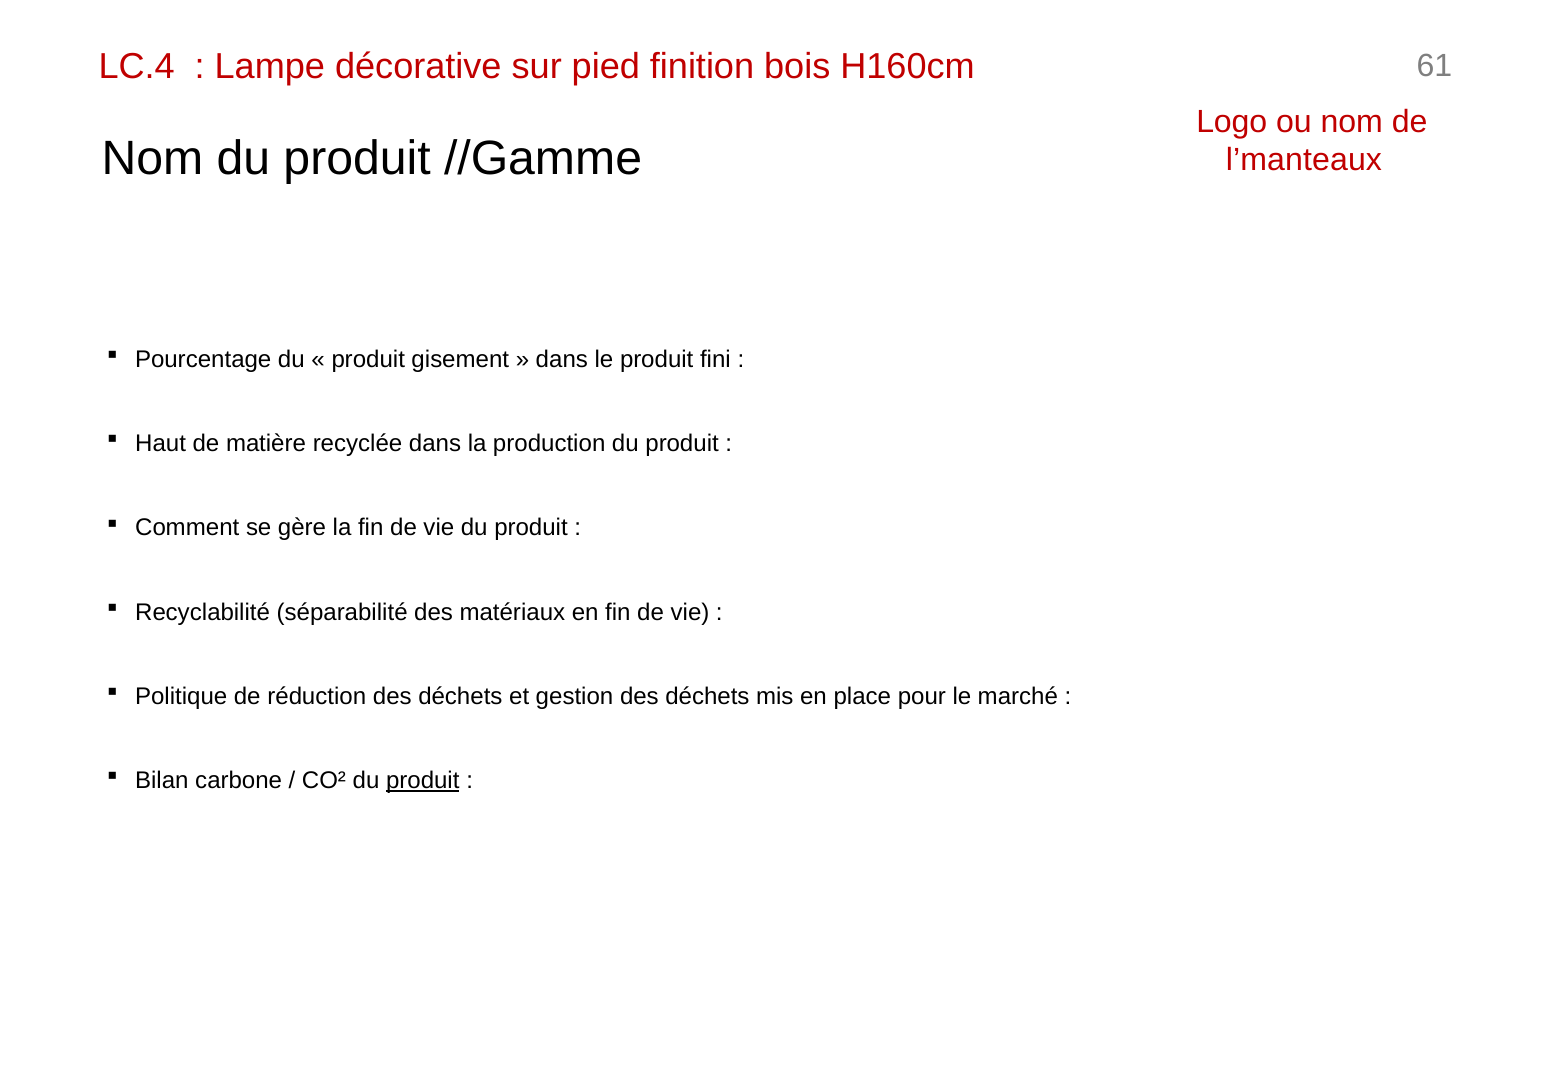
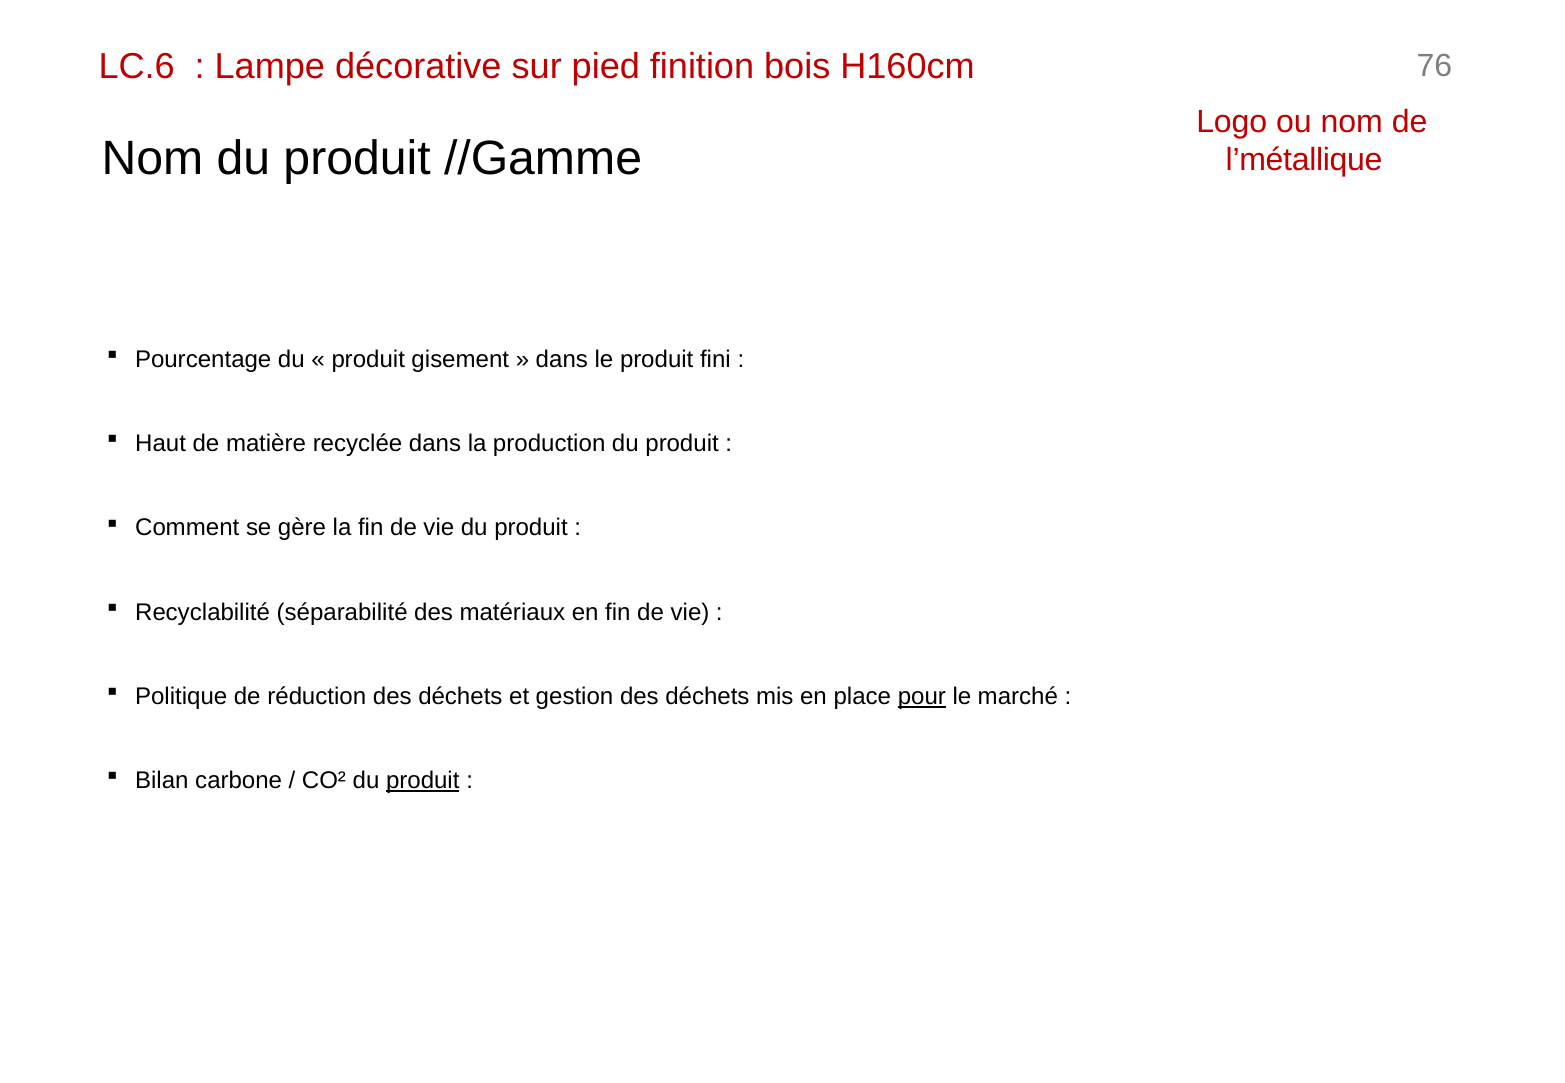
LC.4: LC.4 -> LC.6 (137, 66)
61: 61 -> 76 (1434, 66)
l’manteaux: l’manteaux -> l’métallique (1304, 160)
pour underline: none -> present (922, 697)
